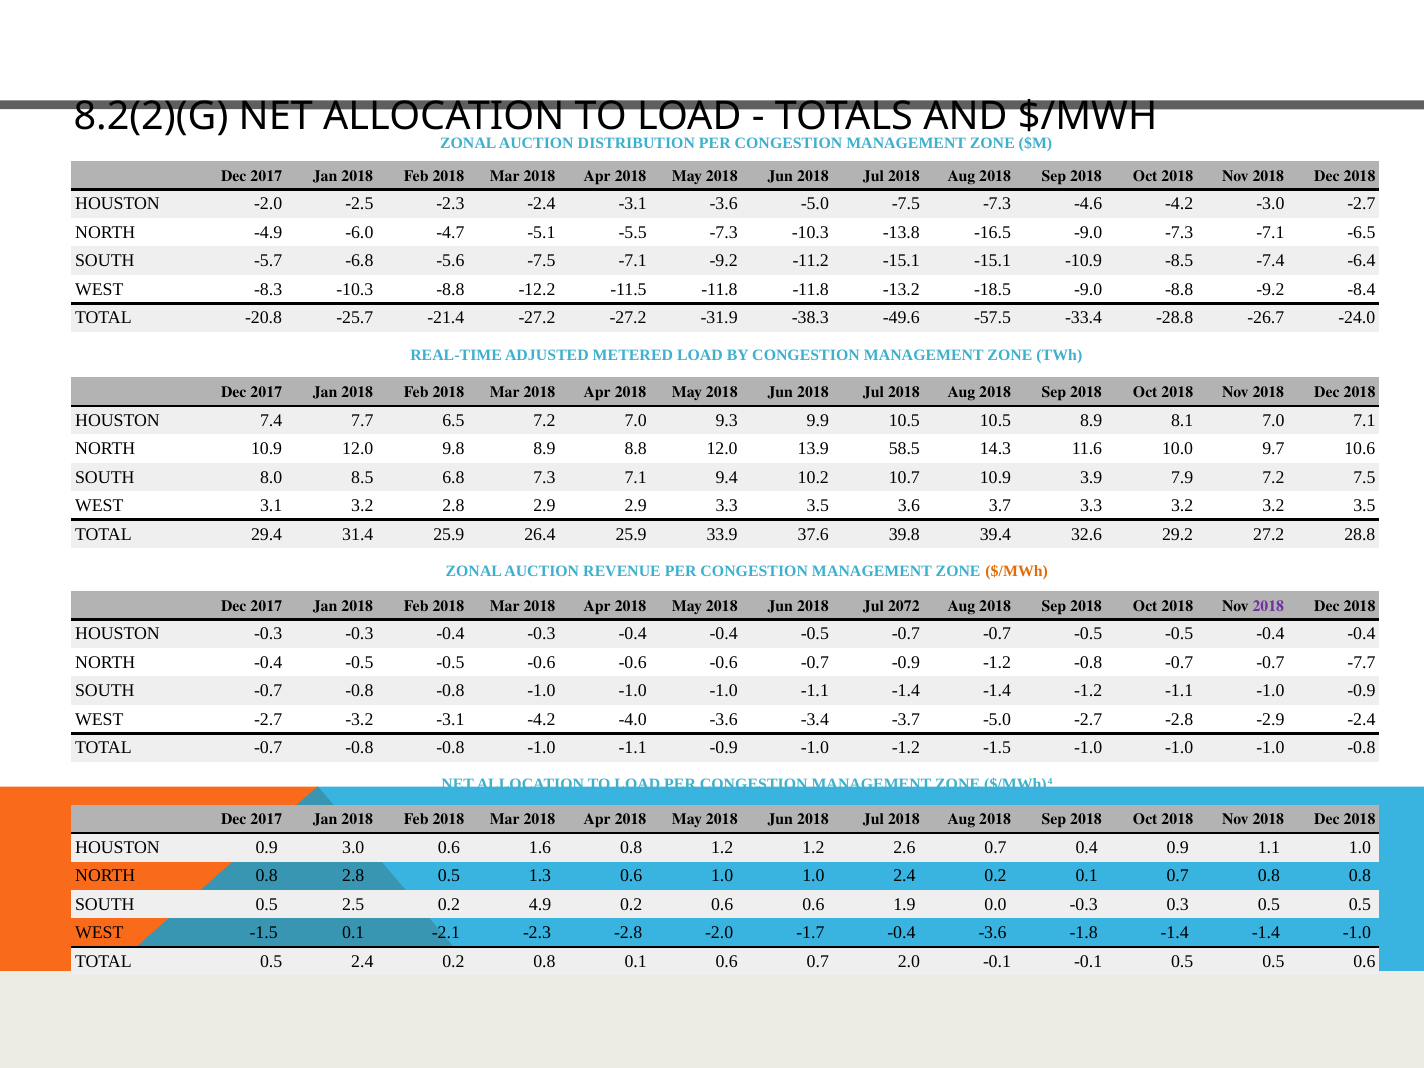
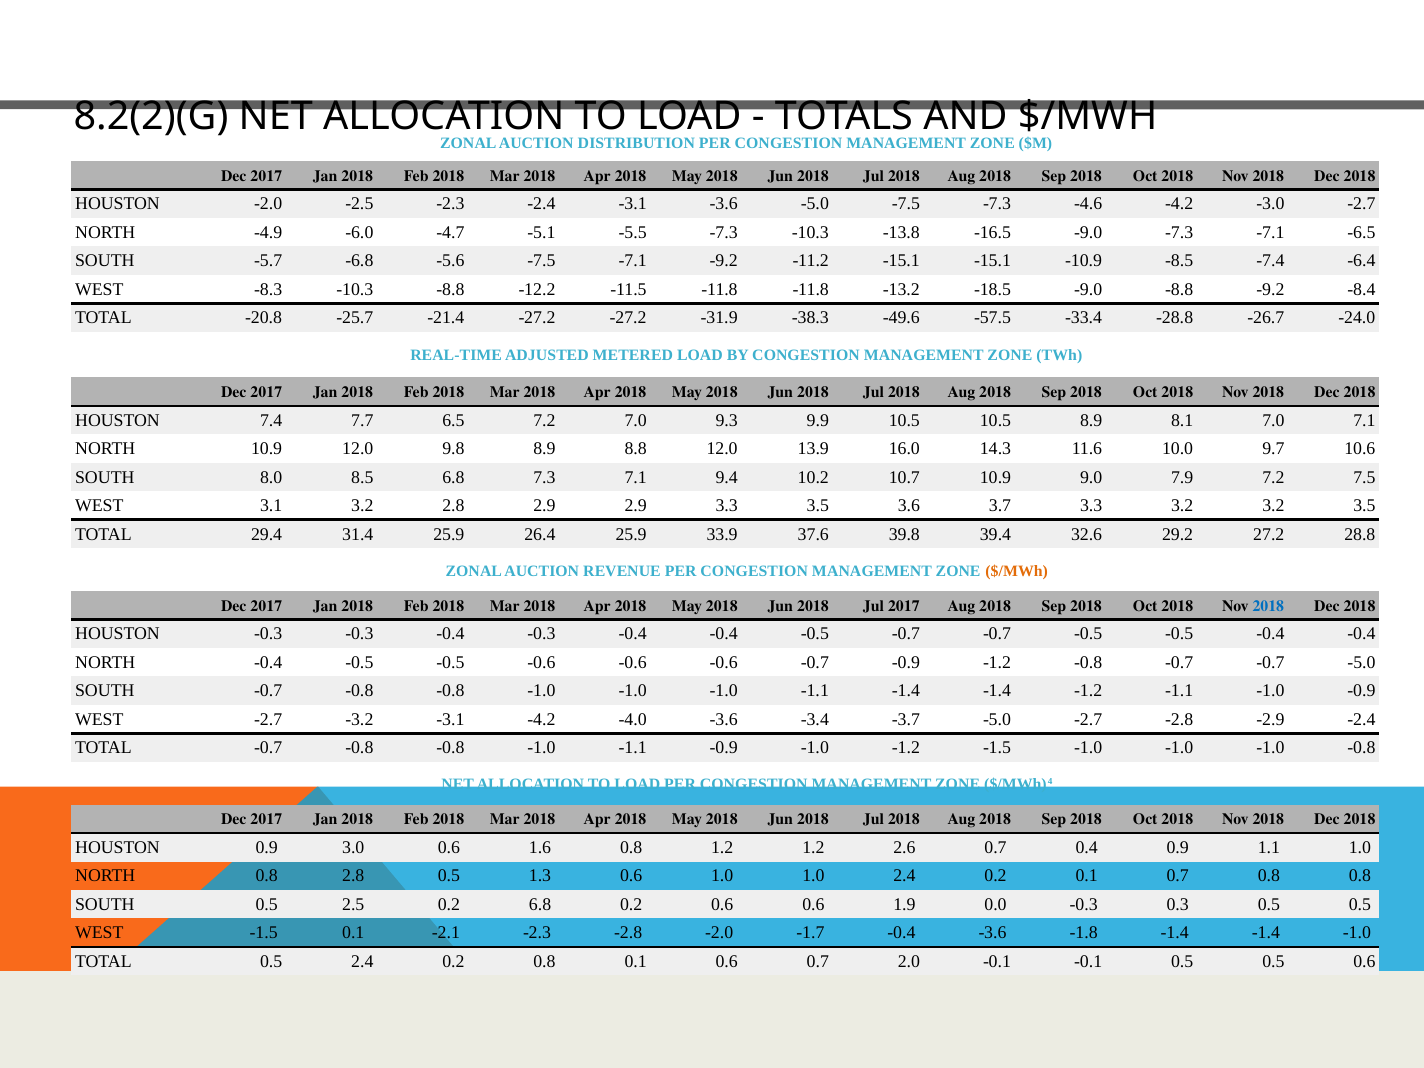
58.5: 58.5 -> 16.0 (904, 449)
3.9: 3.9 -> 9.0 (1091, 477)
Jul 2072: 2072 -> 2017 (904, 606)
2018 colour: purple -> blue (1268, 606)
-0.7 -7.7: -7.7 -> -5.0 (1361, 662)
0.2 4.9: 4.9 -> 6.8 (540, 904)
